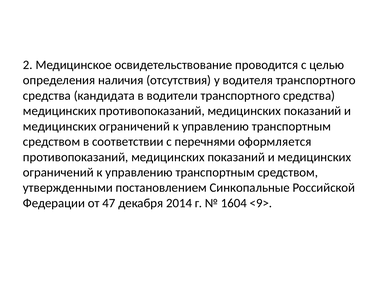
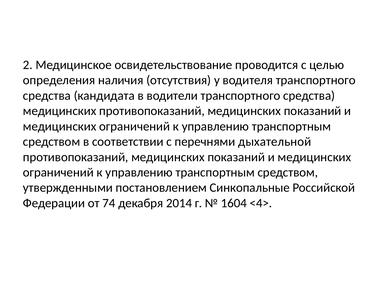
оформляется: оформляется -> дыхательной (275, 142)
47: 47 -> 74 (109, 203)
<9>: <9> -> <4> (261, 203)
